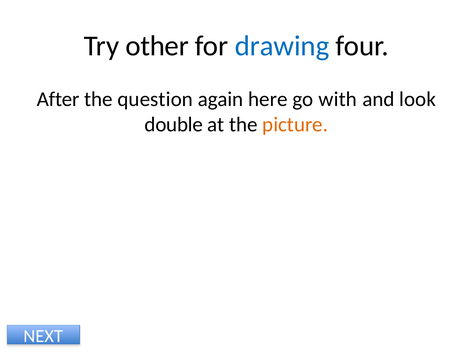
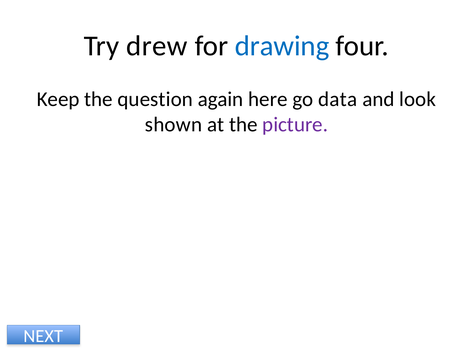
other: other -> drew (157, 46)
After: After -> Keep (58, 99)
with: with -> data (338, 99)
double: double -> shown (174, 124)
picture colour: orange -> purple (295, 124)
